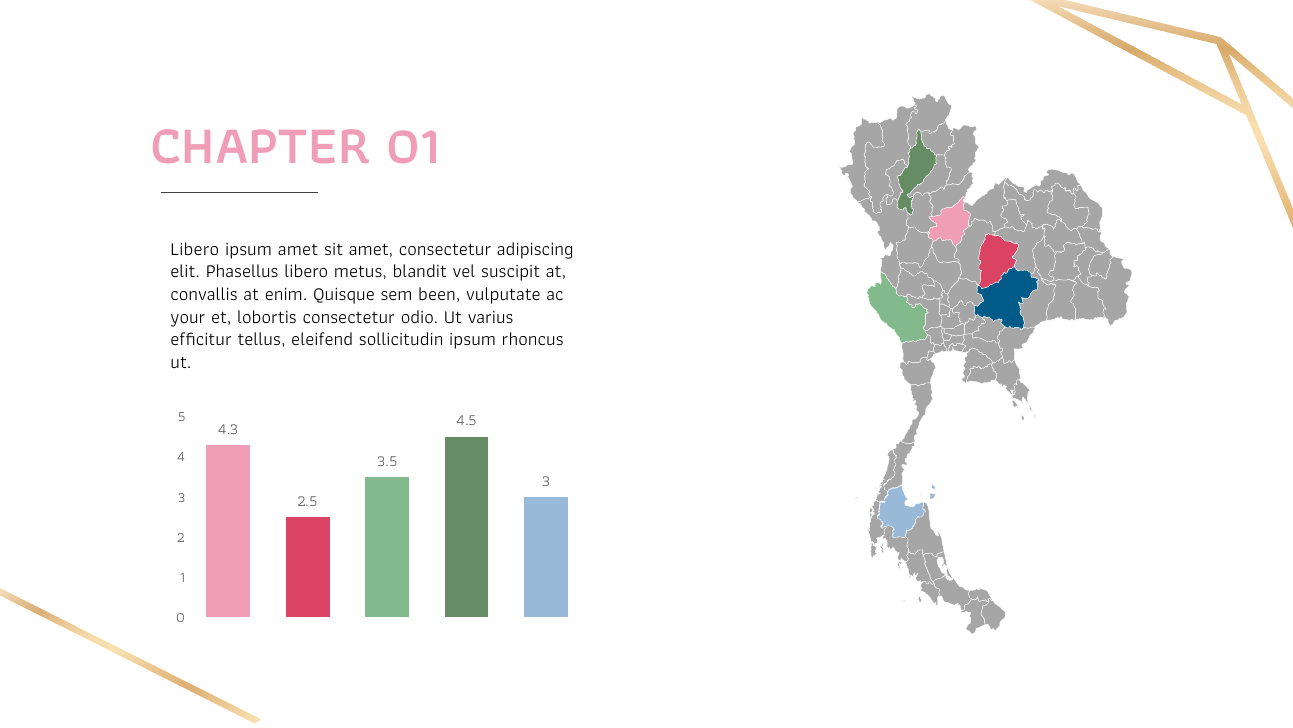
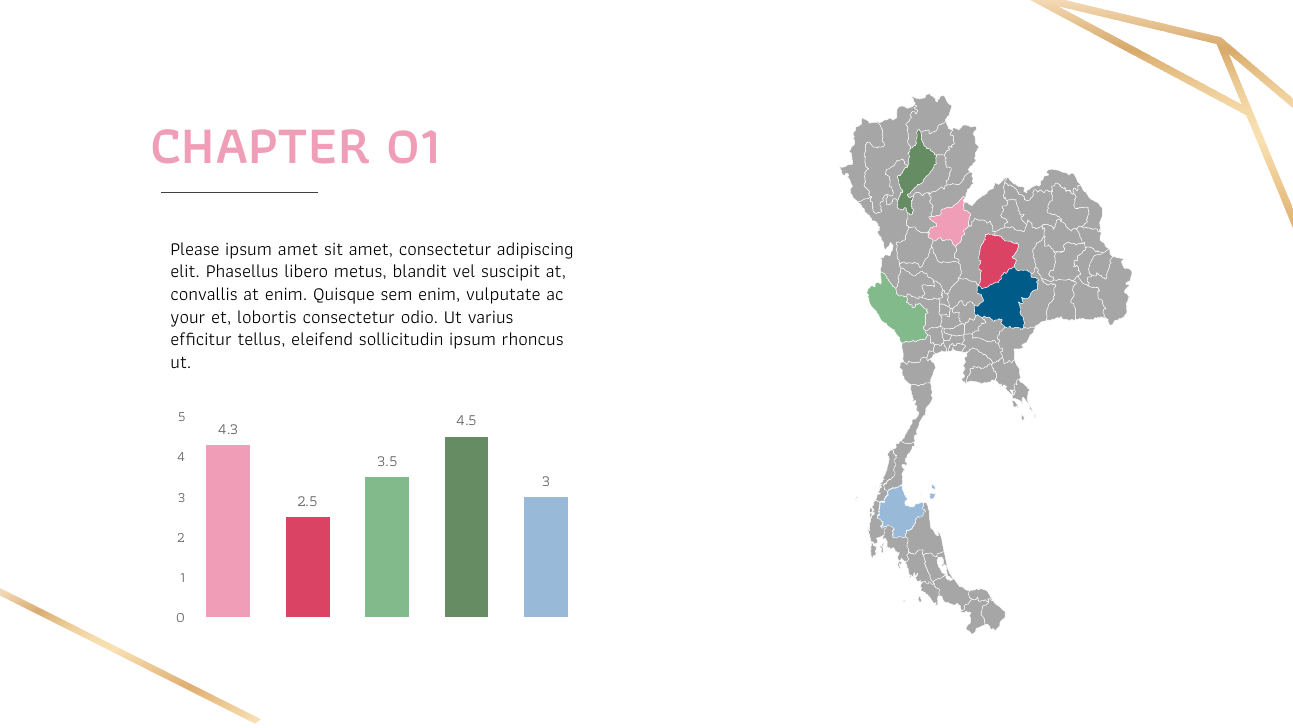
Libero: Libero -> Please (195, 249)
sem been: been -> enim (439, 294)
